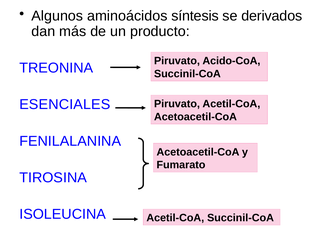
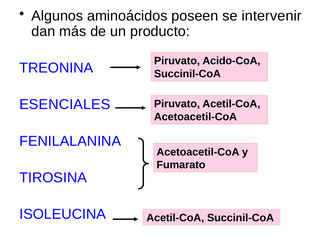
síntesis: síntesis -> poseen (195, 16)
derivados: derivados -> intervenir (272, 16)
